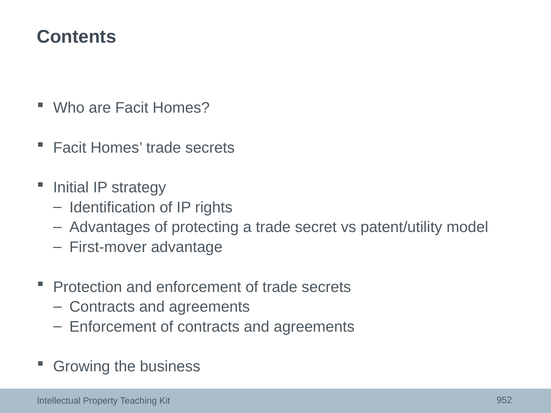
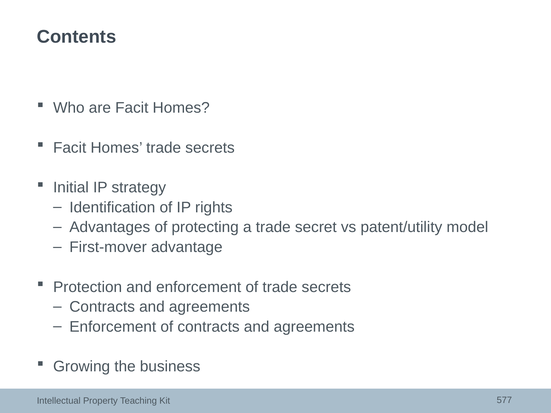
952: 952 -> 577 (504, 400)
